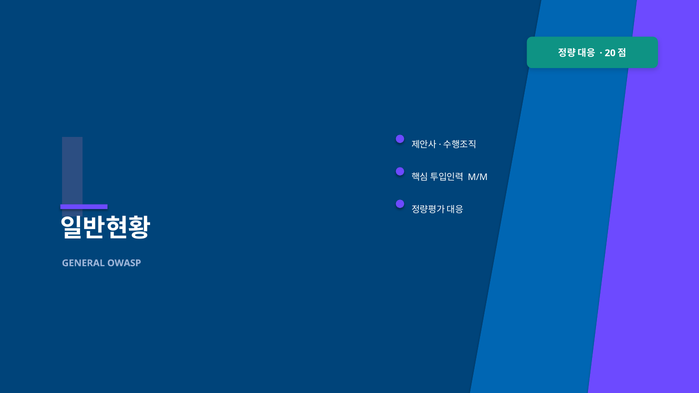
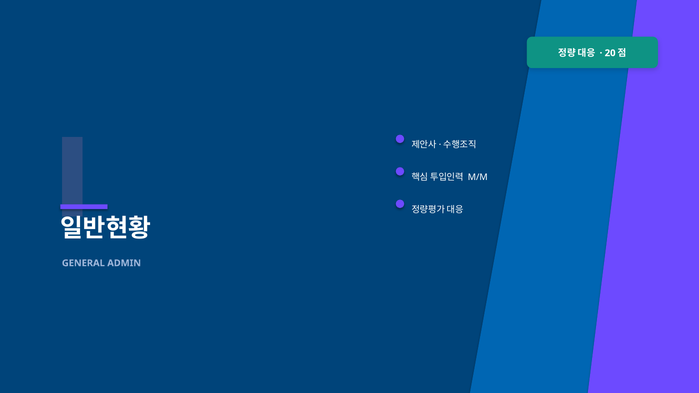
OWASP: OWASP -> ADMIN (124, 263)
